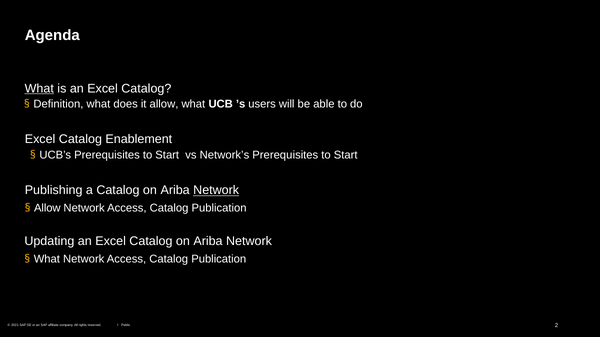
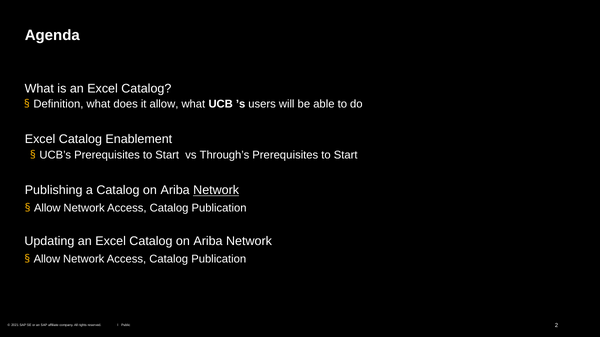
What underline: present -> none (39, 89)
Network’s: Network’s -> Through’s (225, 155)
What: What -> Allow (47, 259)
